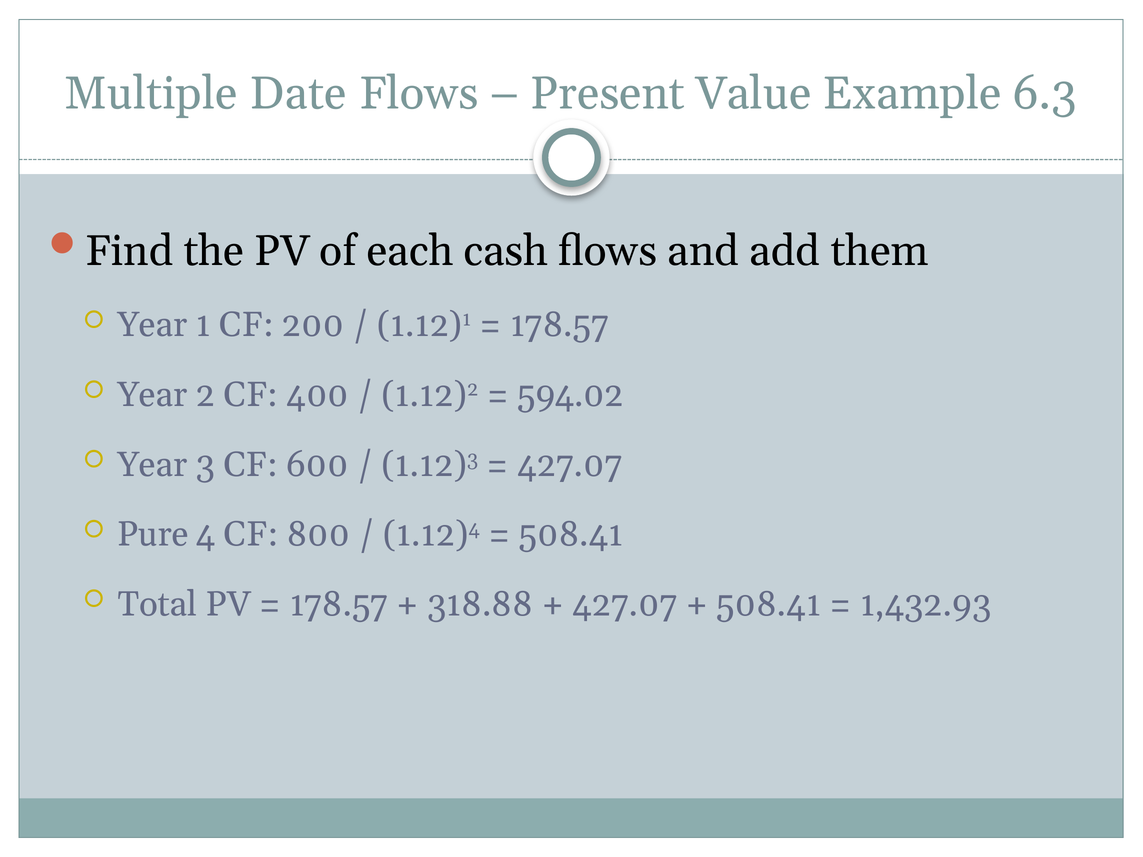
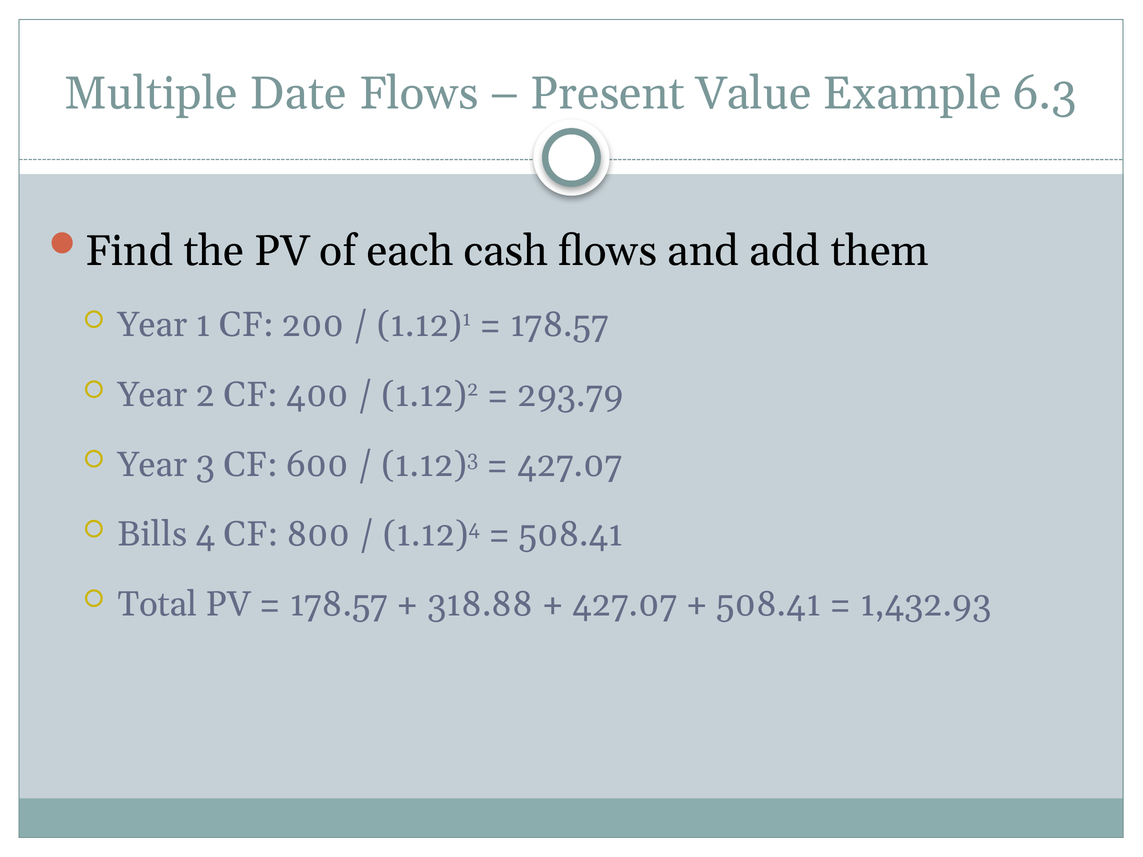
594.02: 594.02 -> 293.79 (570, 395)
Pure: Pure -> Bills (152, 534)
